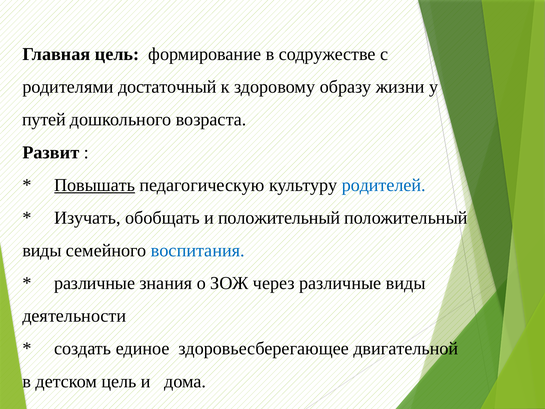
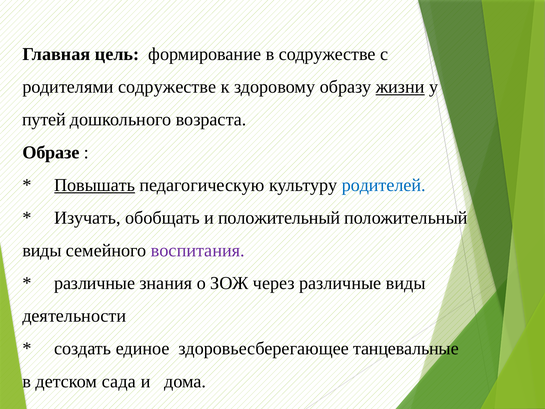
родителями достаточный: достаточный -> содружестве (167, 87)
жизни underline: none -> present (400, 87)
Развит: Развит -> Образе (51, 152)
воспитания colour: blue -> purple (198, 250)
двигательной: двигательной -> танцевальные (406, 348)
детском цель: цель -> сада (119, 381)
